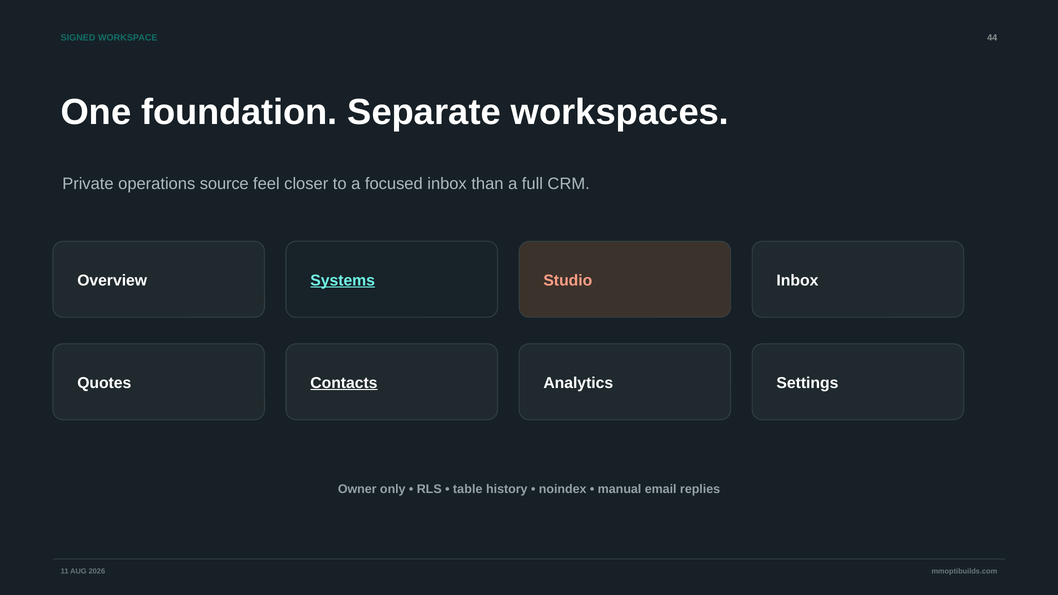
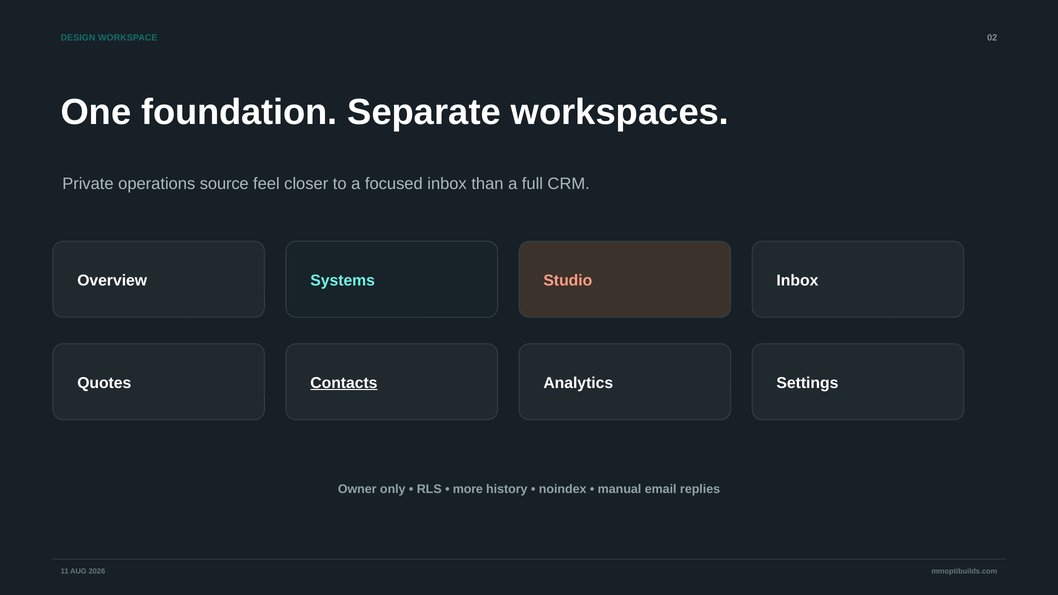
SIGNED: SIGNED -> DESIGN (78, 38)
44: 44 -> 02 (992, 38)
Systems underline: present -> none (343, 280)
table: table -> more (468, 489)
